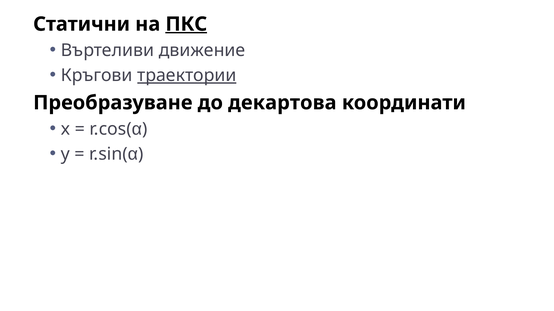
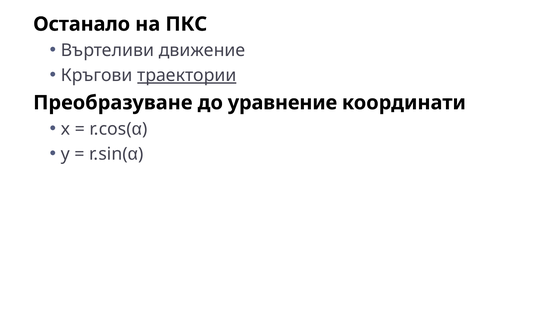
Статични: Статични -> Останало (82, 24)
ПКС underline: present -> none (186, 24)
декартова: декартова -> уравнение (282, 103)
